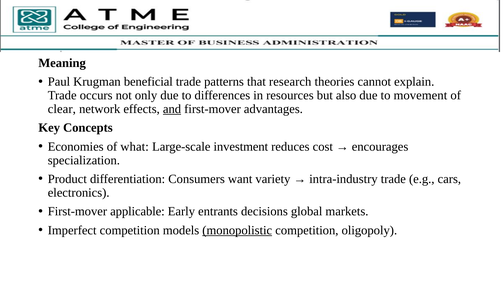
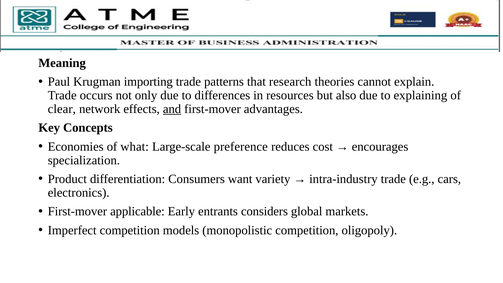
beneficial: beneficial -> importing (148, 82)
movement: movement -> explaining (420, 95)
investment: investment -> preference (241, 147)
decisions: decisions -> considers (264, 211)
monopolistic underline: present -> none (237, 230)
